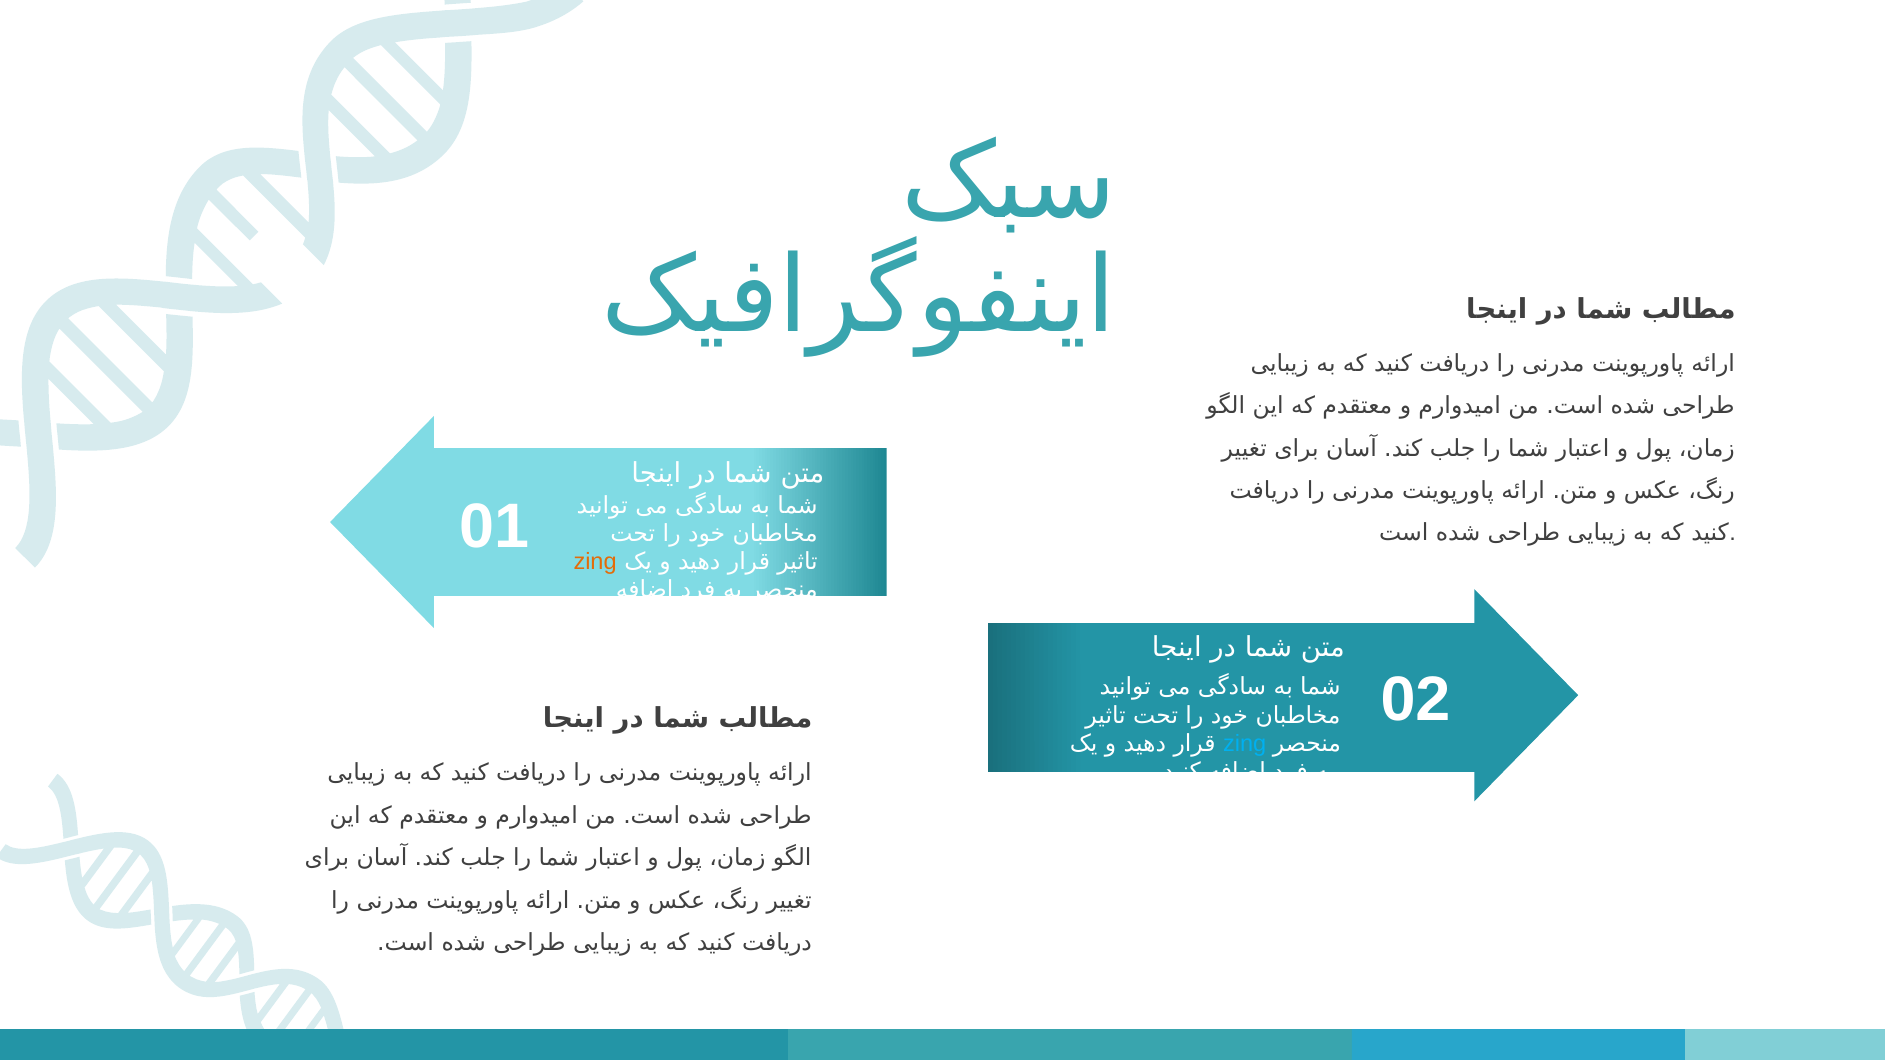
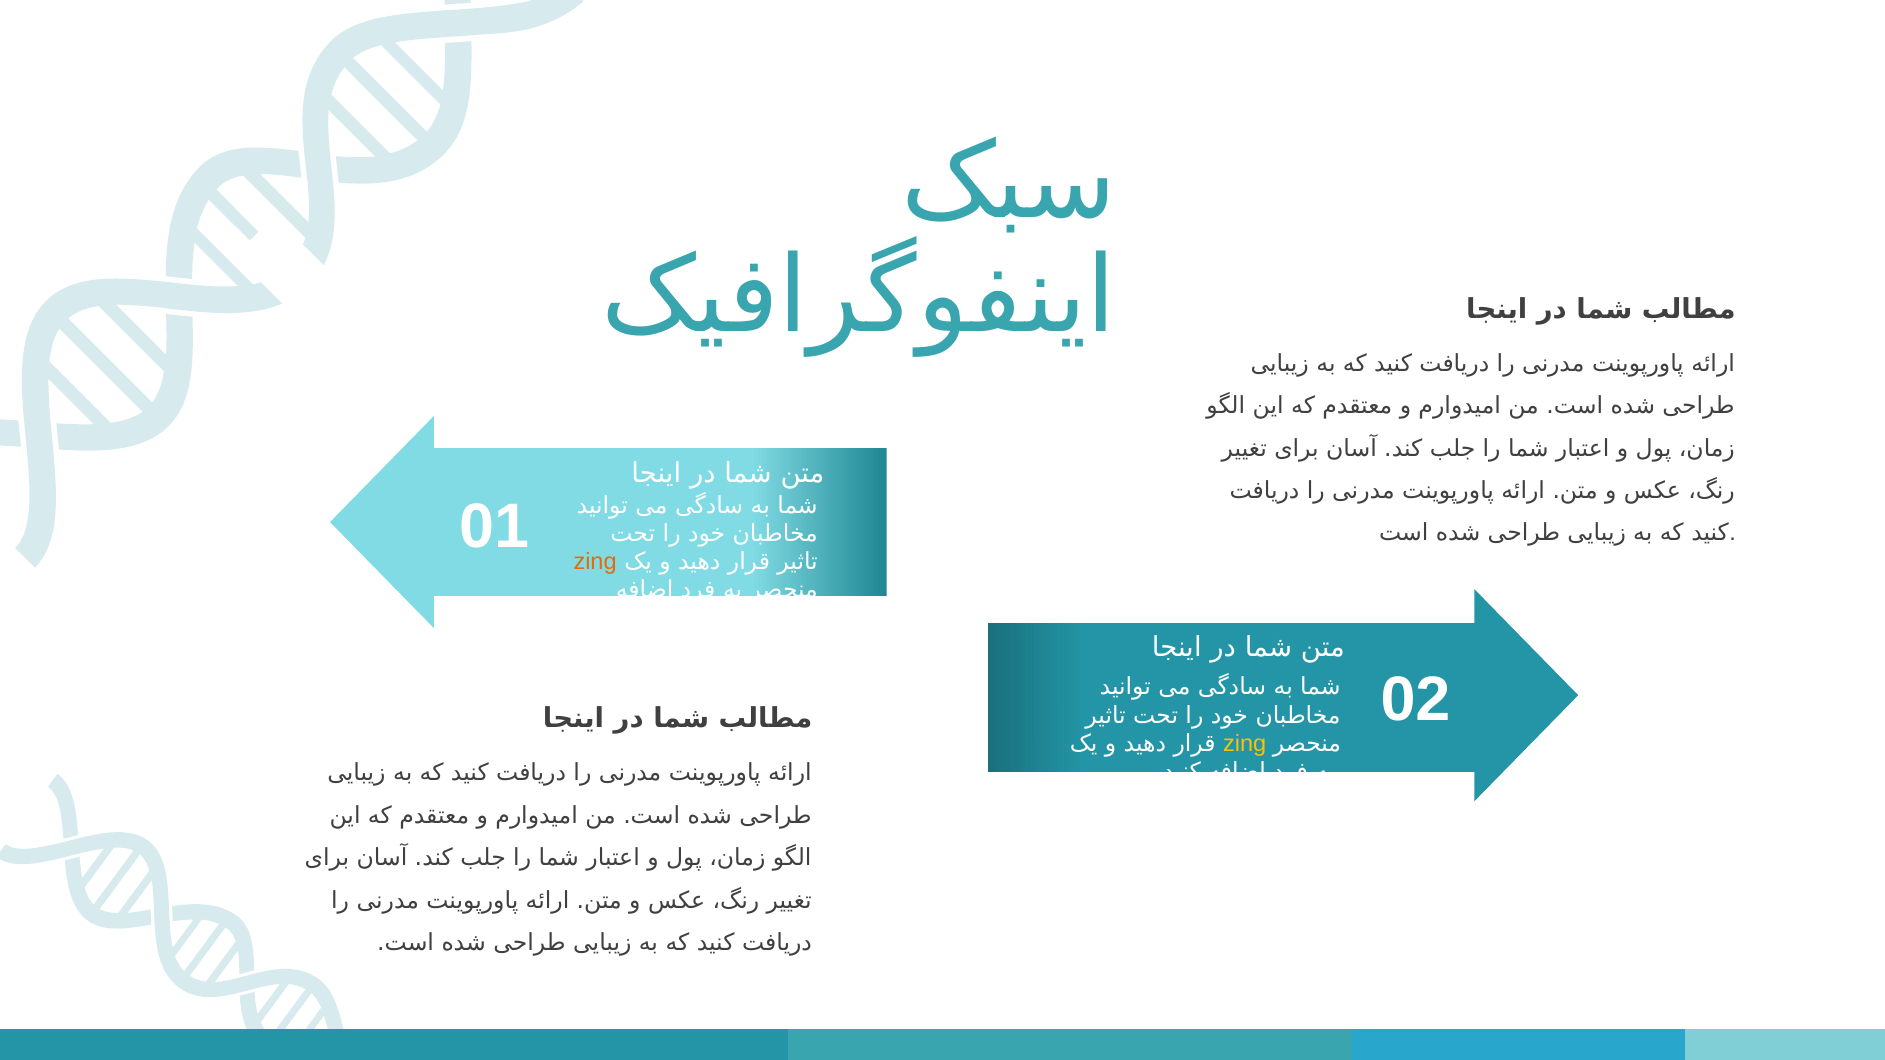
zing colour: light blue -> yellow (1245, 744)
